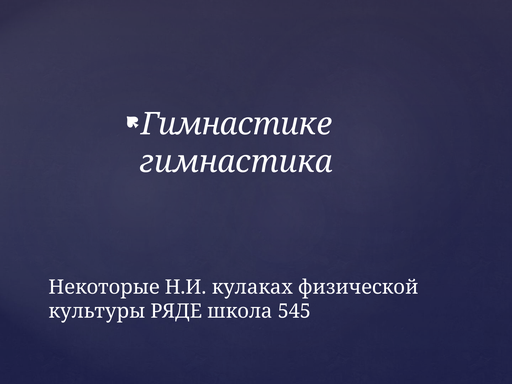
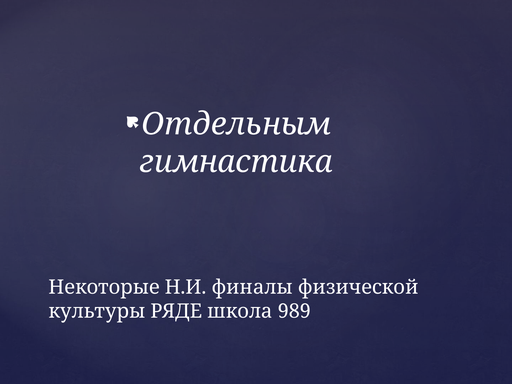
Гимнастике: Гимнастике -> Отдельным (236, 124)
кулаках: кулаках -> финалы (252, 287)
545: 545 -> 989 (294, 311)
